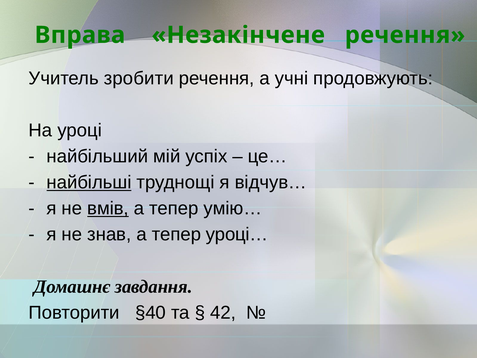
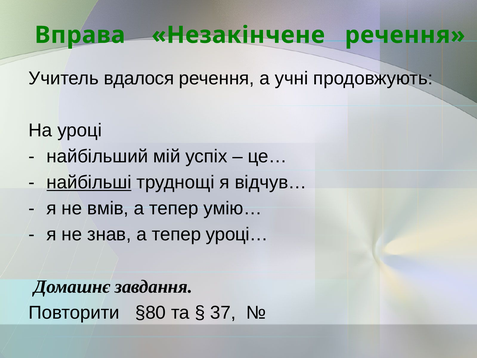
зробити: зробити -> вдалося (139, 78)
вмів underline: present -> none (108, 208)
§40: §40 -> §80 (151, 312)
42: 42 -> 37 (223, 312)
